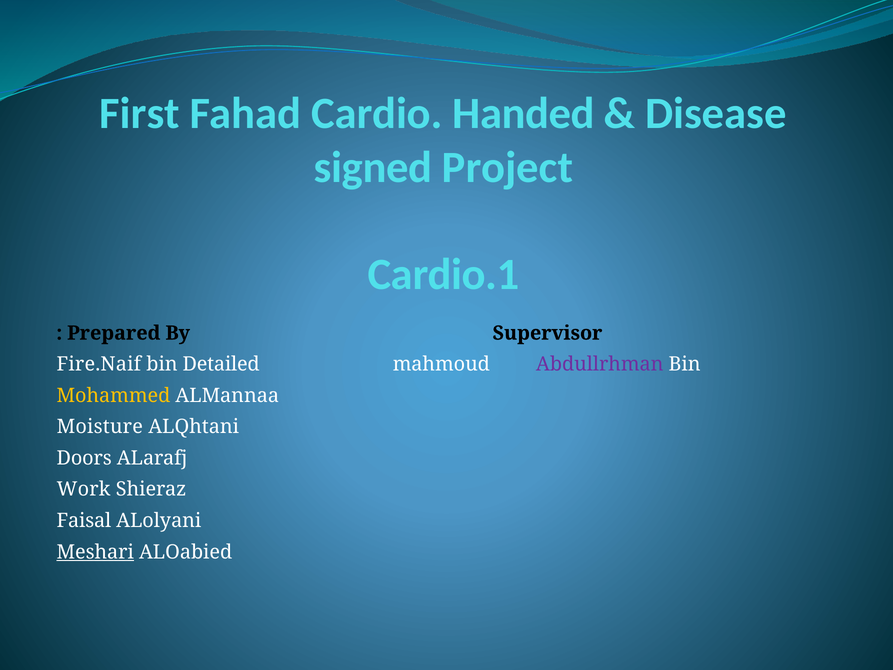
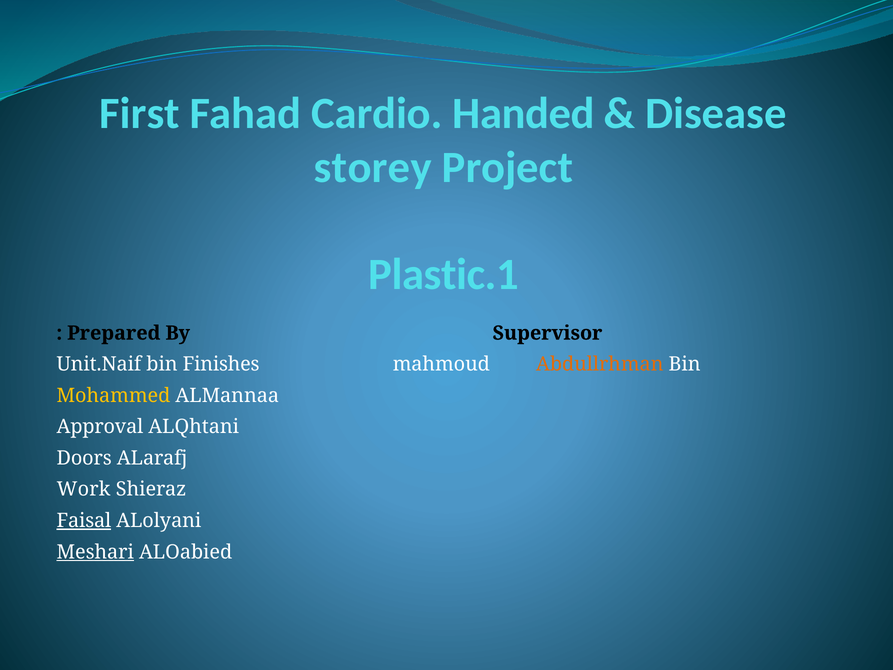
signed: signed -> storey (373, 167)
Cardio.1: Cardio.1 -> Plastic.1 (444, 274)
Fire.Naif: Fire.Naif -> Unit.Naif (99, 364)
Detailed: Detailed -> Finishes (221, 364)
Abdullrhman colour: purple -> orange (600, 364)
Moisture: Moisture -> Approval (100, 427)
Faisal underline: none -> present (84, 521)
